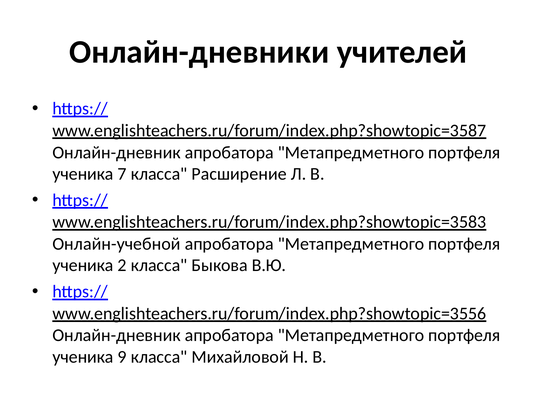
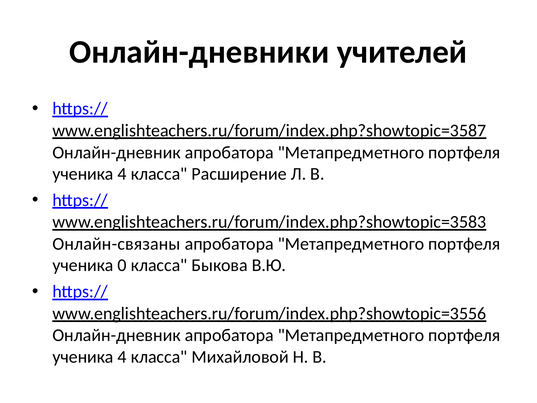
7: 7 -> 4 (122, 174)
Онлайн-учебной: Онлайн-учебной -> Онлайн-связаны (116, 244)
2: 2 -> 0 (122, 265)
9: 9 -> 4 (122, 357)
